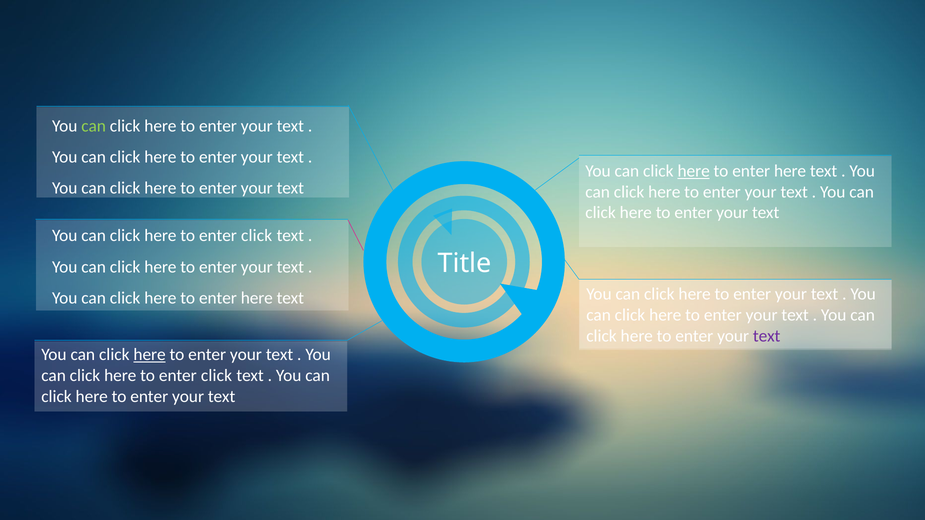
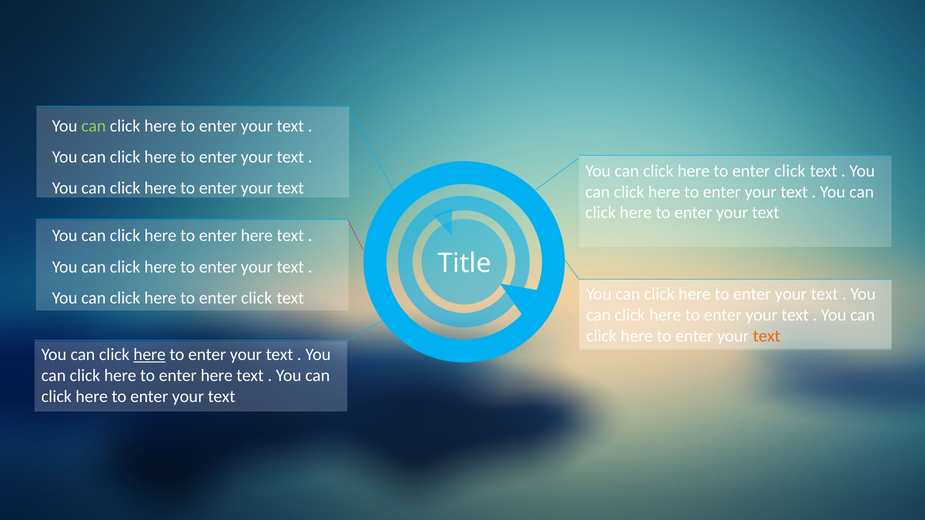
here underline: present -> none (694, 171)
here: here -> click (790, 171)
click: click -> here (257, 236)
here: here -> click (257, 298)
text colour: purple -> orange (767, 336)
click: click -> here (217, 376)
